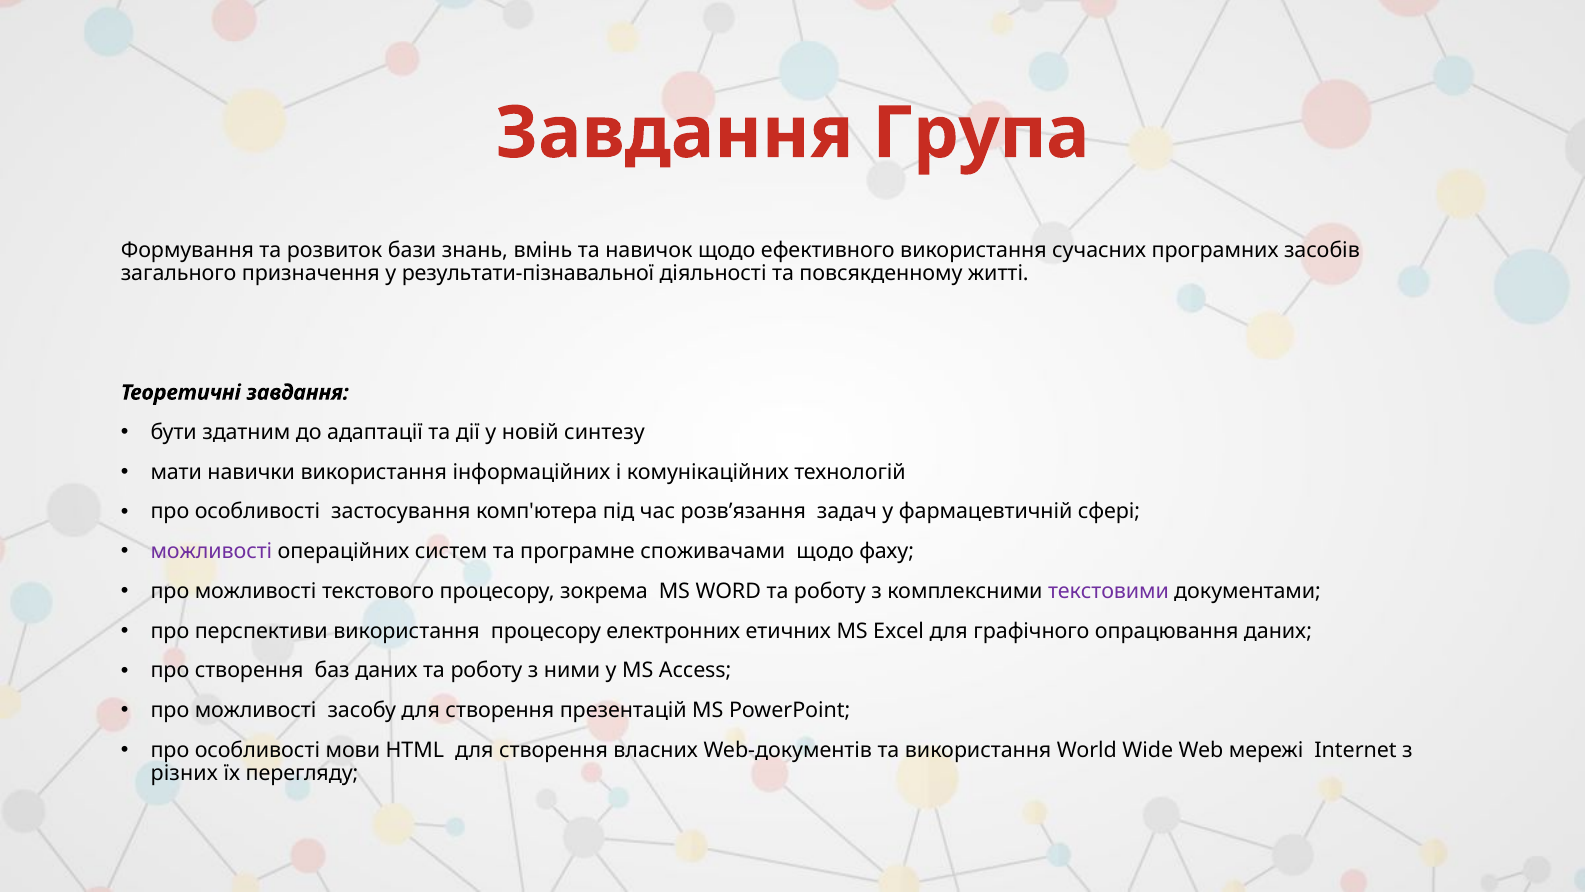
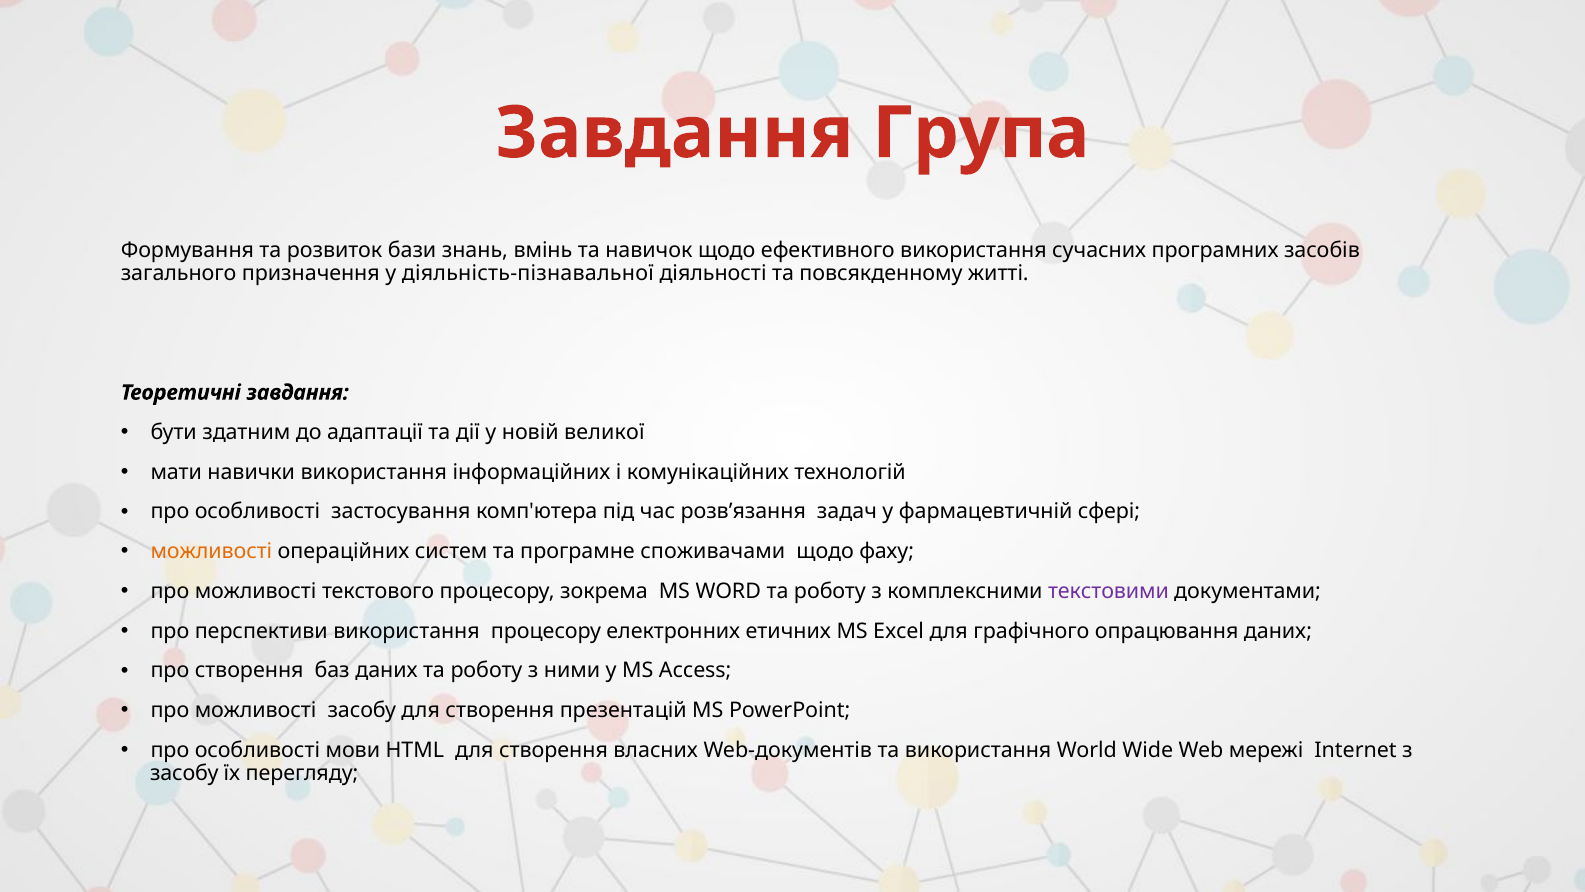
результати-пізнавальної: результати-пізнавальної -> діяльність-пізнавальної (528, 273)
синтезу: синтезу -> великої (604, 432)
можливості colour: purple -> orange (211, 551)
різних: різних -> засобу (184, 773)
